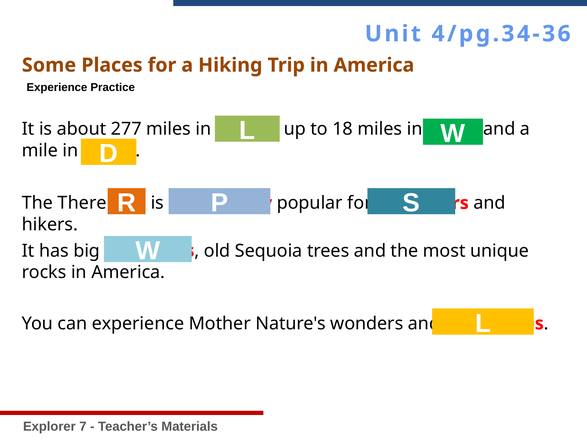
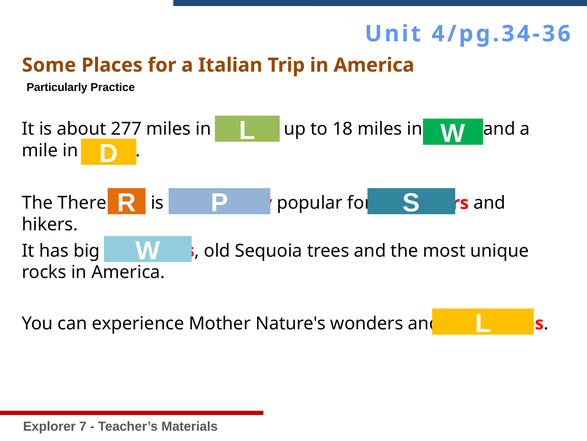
Hiking: Hiking -> Italian (230, 65)
Experience: Experience -> Particularly (57, 87)
